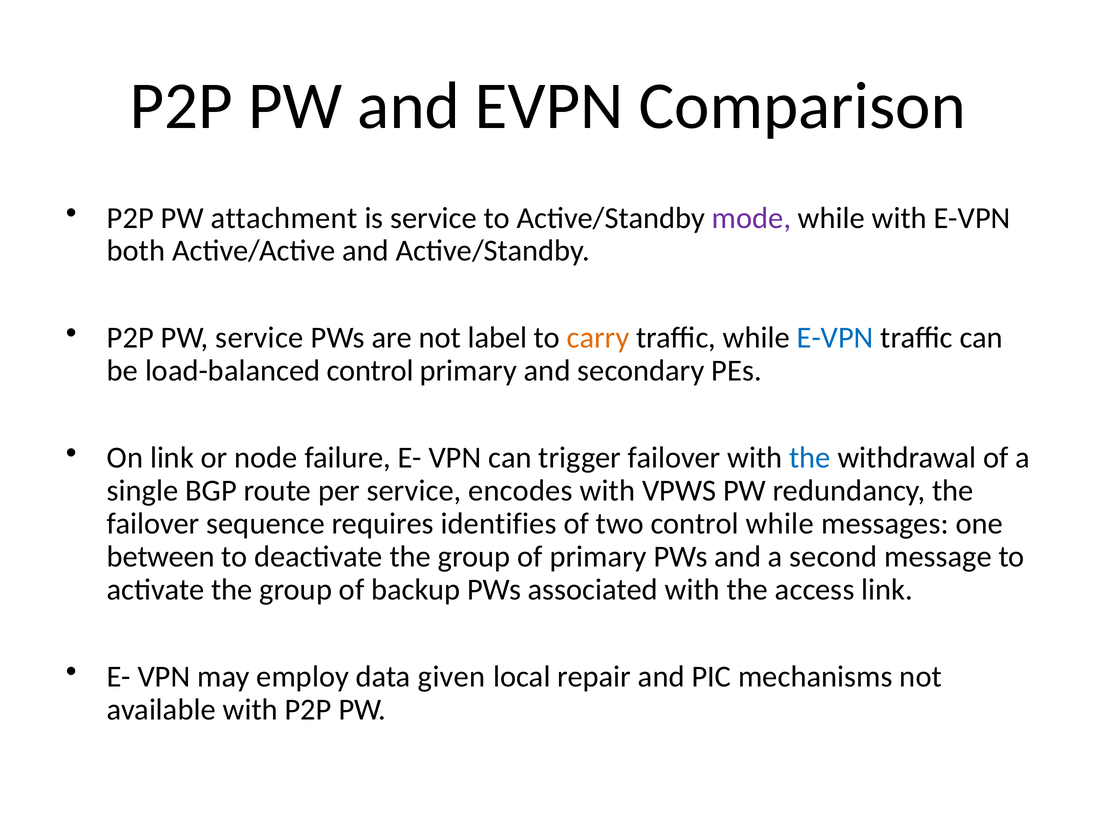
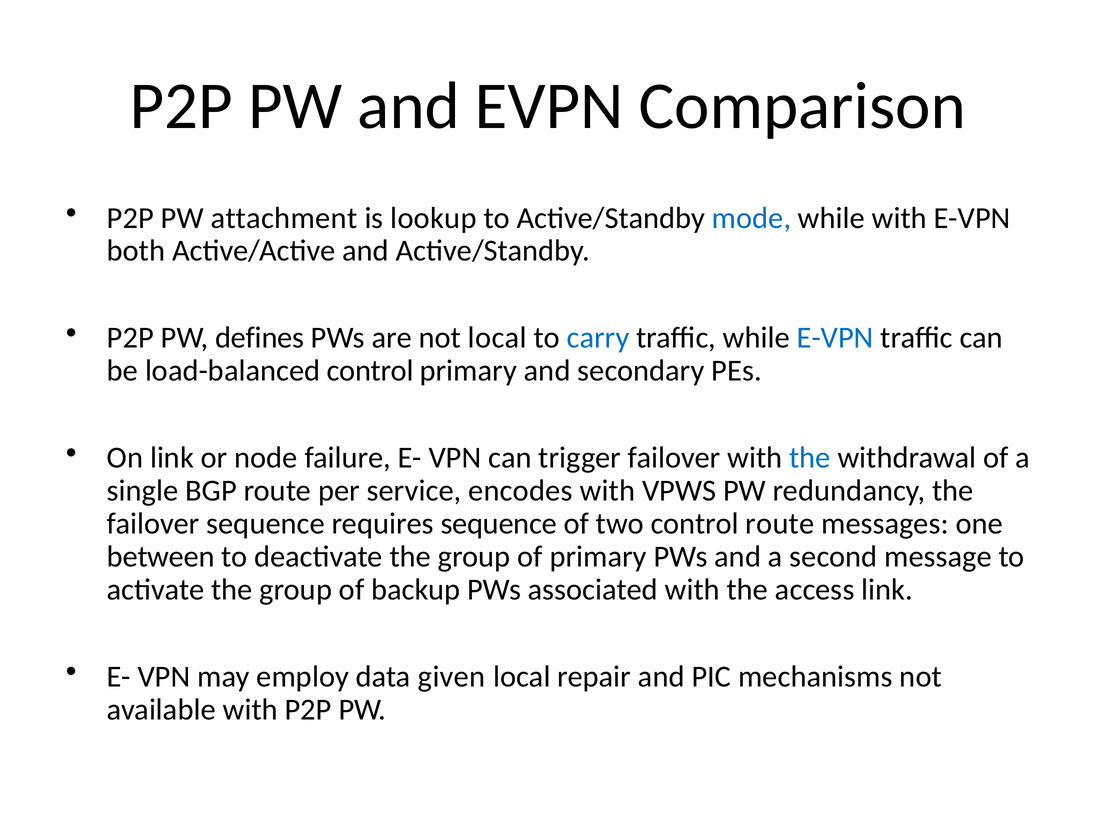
is service: service -> lookup (433, 218)
mode colour: purple -> blue (751, 218)
PW service: service -> defines (260, 338)
not label: label -> local (497, 338)
carry colour: orange -> blue (598, 338)
requires identifies: identifies -> sequence (499, 524)
control while: while -> route (780, 524)
